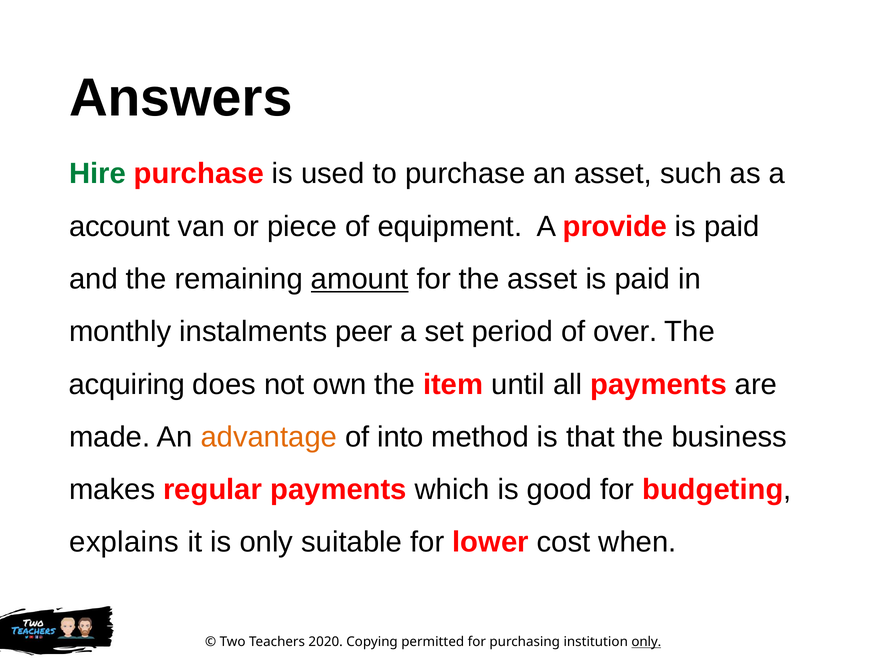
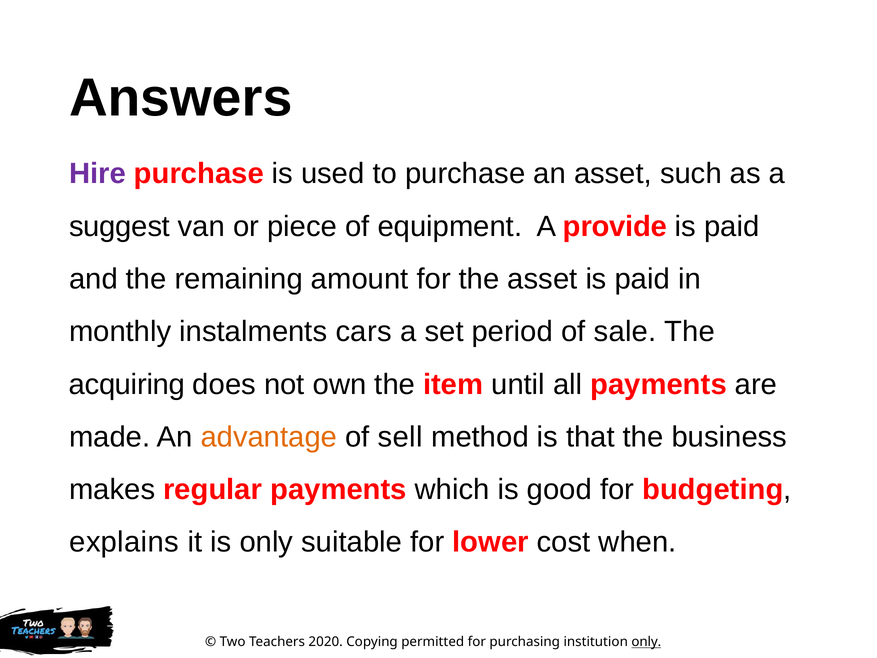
Hire colour: green -> purple (97, 174)
account: account -> suggest (120, 226)
amount underline: present -> none (360, 279)
peer: peer -> cars (364, 332)
over: over -> sale (625, 332)
into: into -> sell (400, 437)
